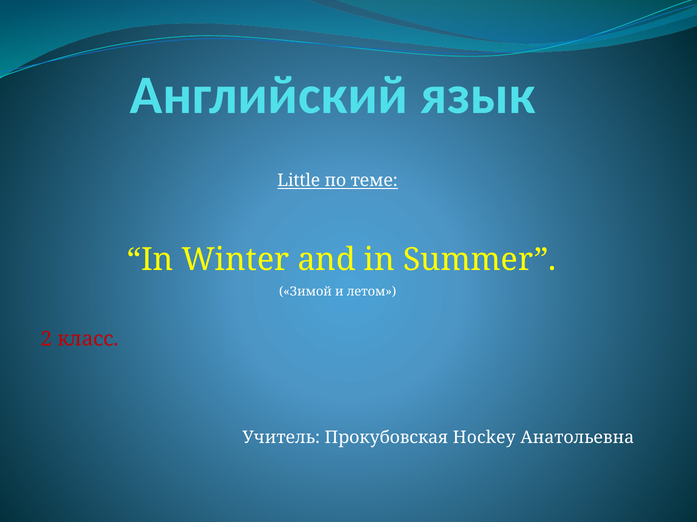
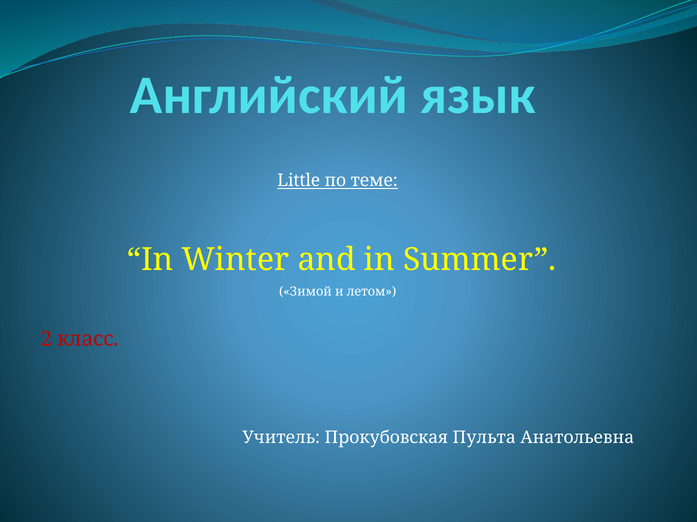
Hockey: Hockey -> Пульта (484, 438)
